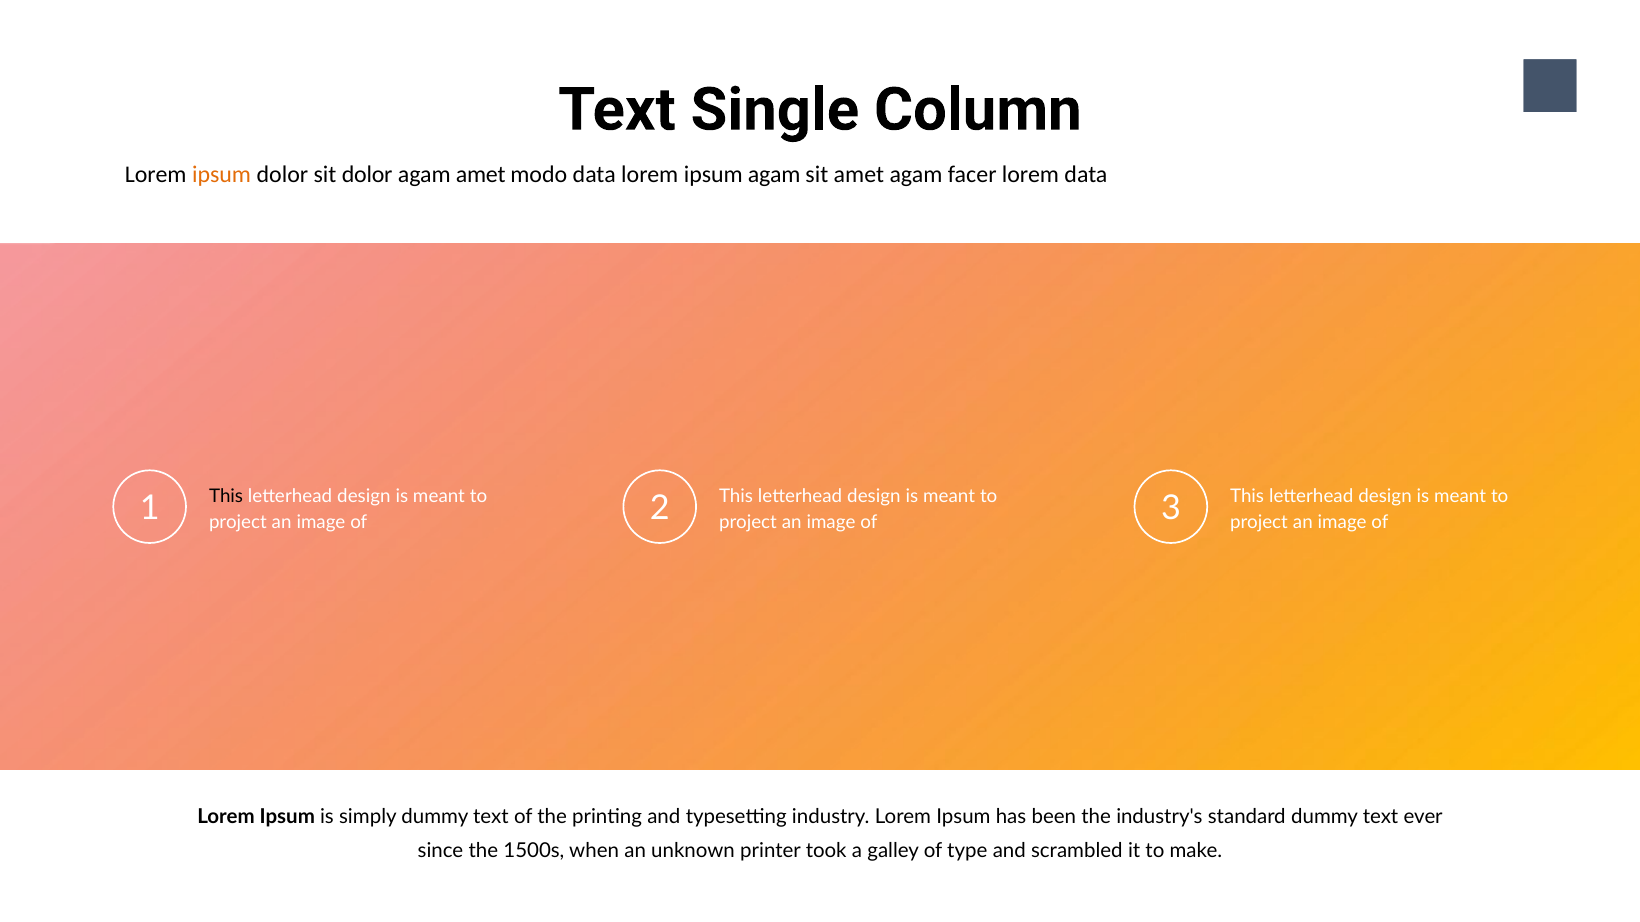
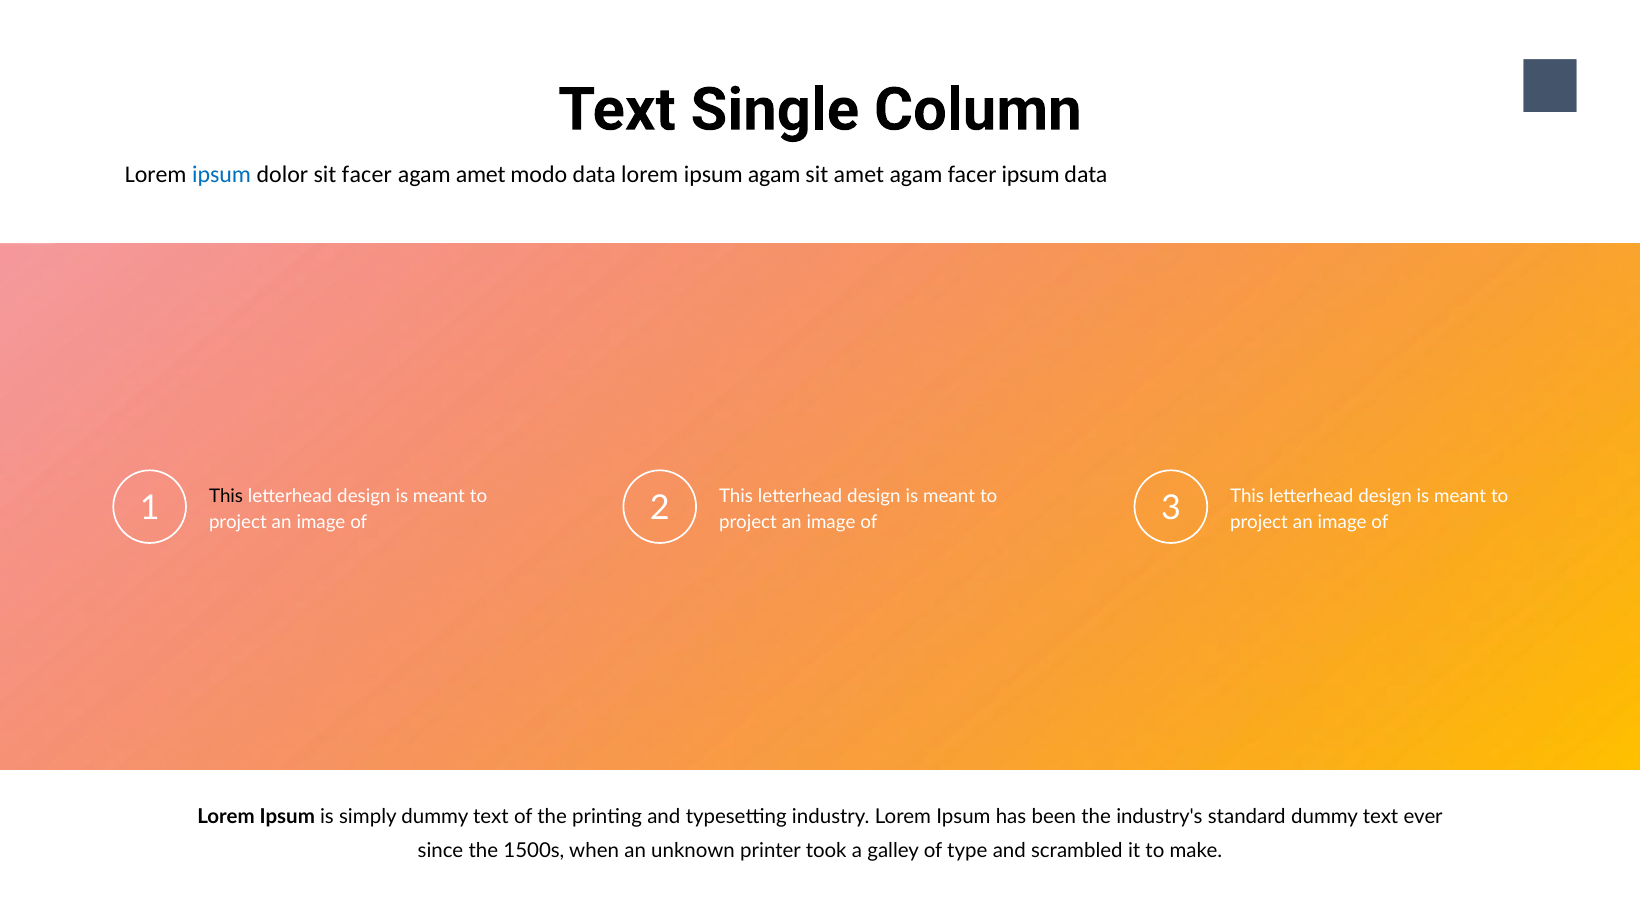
ipsum colour: orange -> blue (222, 175)
sit dolor: dolor -> facer (367, 175)
facer lorem: lorem -> ipsum (1031, 175)
